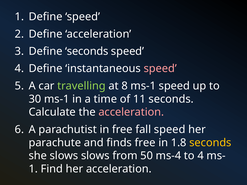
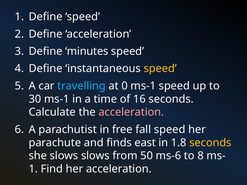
Define seconds: seconds -> minutes (87, 51)
speed colour: pink -> yellow (160, 69)
travelling colour: light green -> light blue (81, 86)
8: 8 -> 0 (125, 86)
11: 11 -> 16 (139, 99)
finds free: free -> east (145, 143)
ms-4: ms-4 -> ms-6 (168, 156)
to 4: 4 -> 8 (201, 156)
